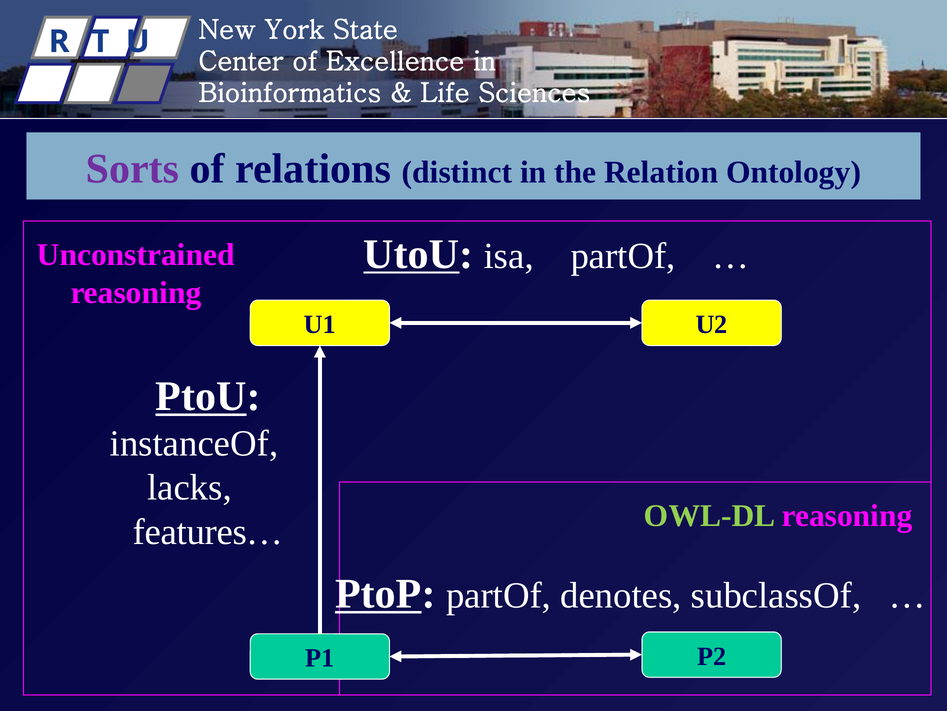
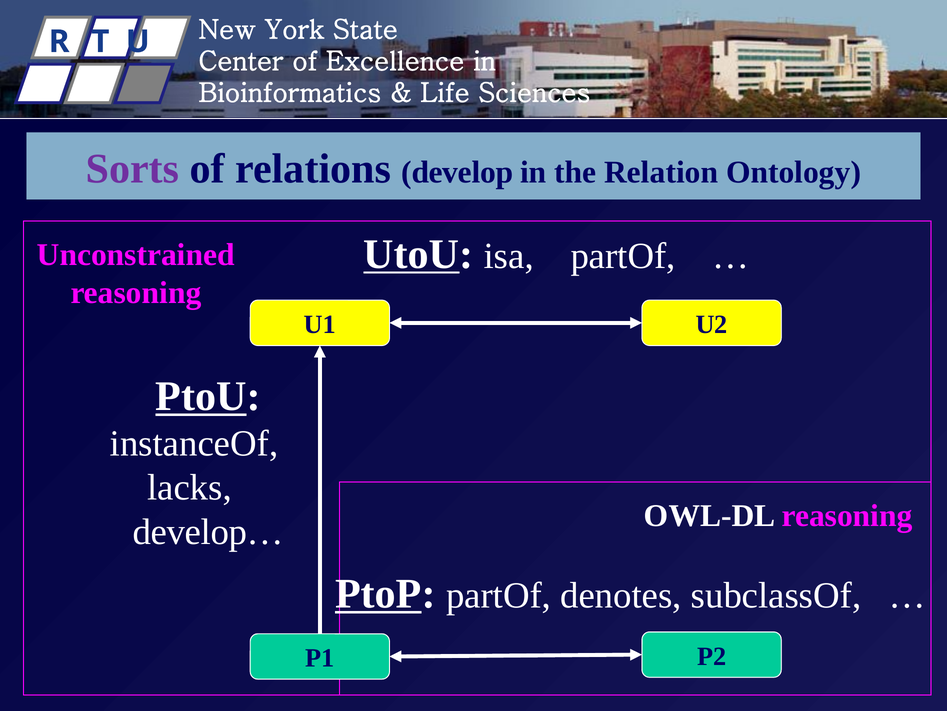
distinct: distinct -> develop (457, 172)
OWL-DL colour: light green -> white (710, 515)
features…: features… -> develop… (208, 531)
